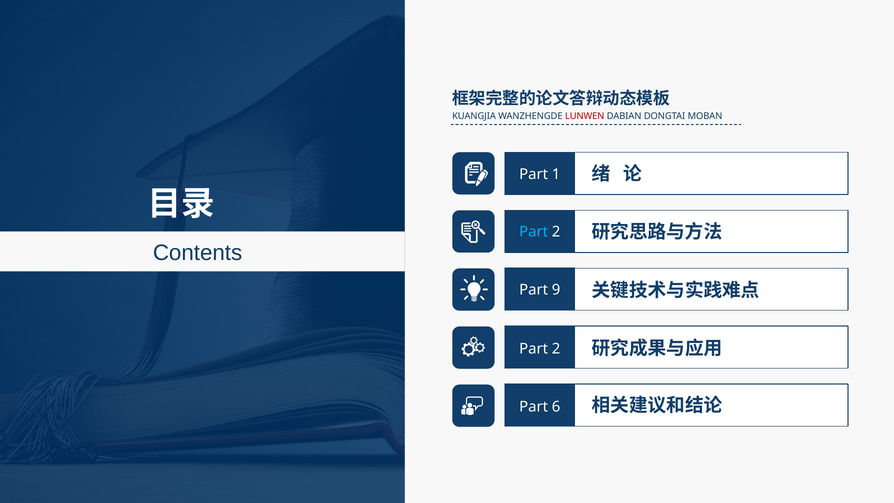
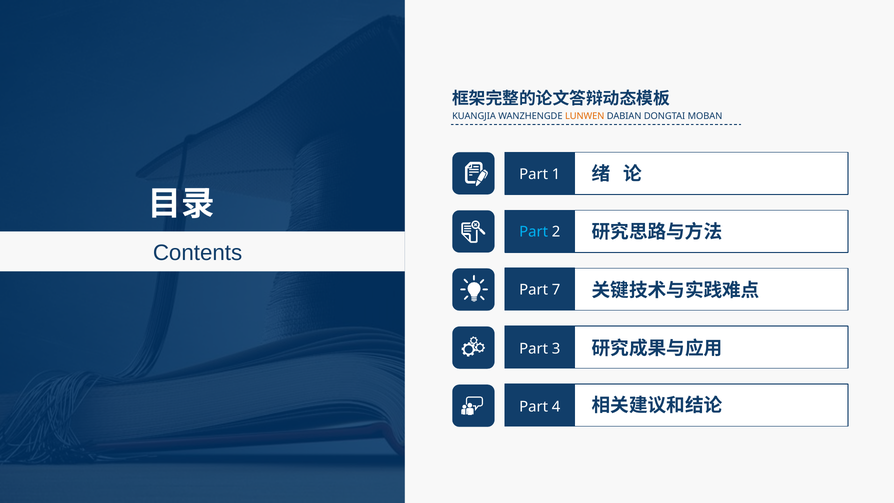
LUNWEN colour: red -> orange (585, 116)
9: 9 -> 7 (556, 290)
2: 2 -> 3 (556, 348)
6: 6 -> 4 (556, 407)
